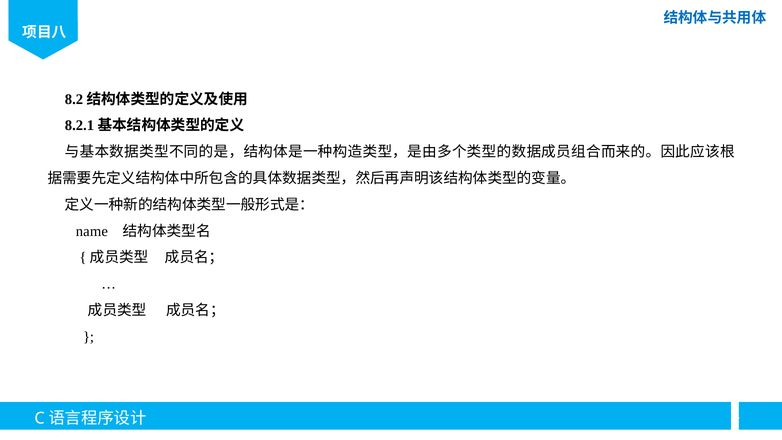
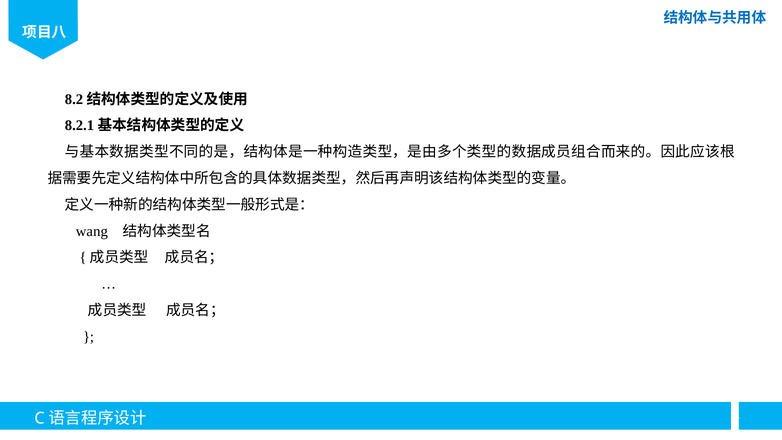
name: name -> wang (92, 231)
